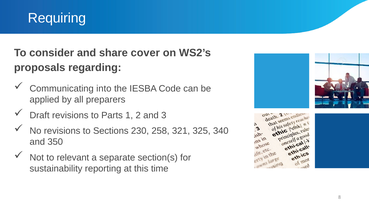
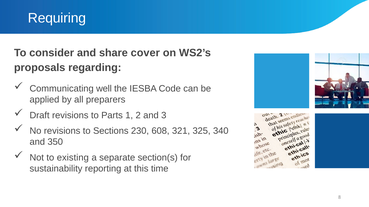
into: into -> well (104, 89)
258: 258 -> 608 (161, 131)
relevant: relevant -> existing (73, 158)
